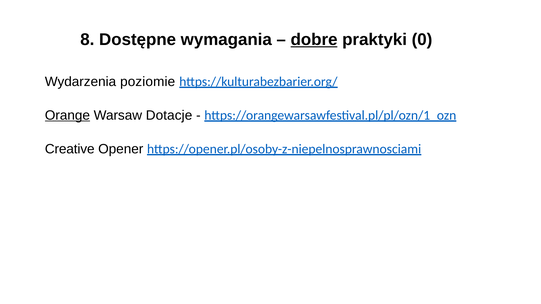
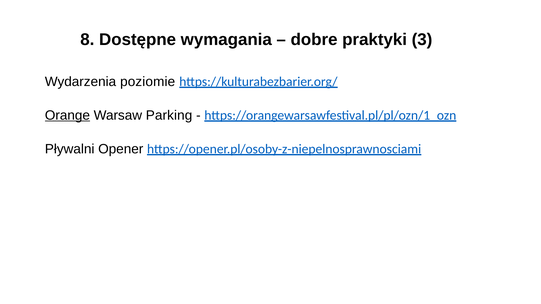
dobre underline: present -> none (314, 40)
0: 0 -> 3 (422, 40)
Dotacje: Dotacje -> Parking (169, 115)
Creative: Creative -> Pływalni (70, 149)
